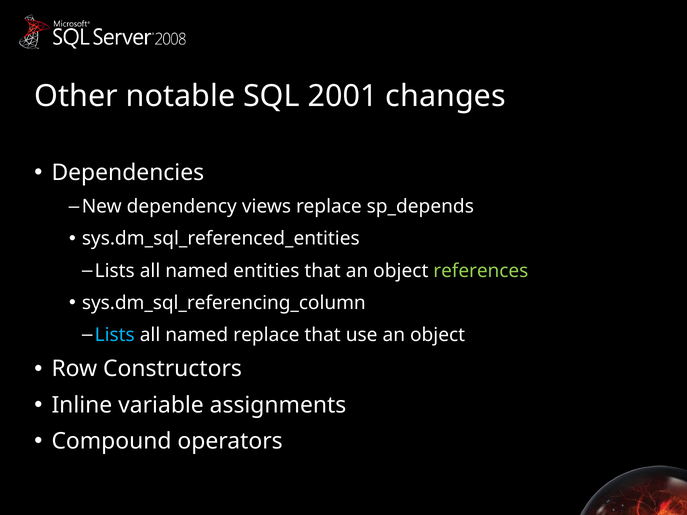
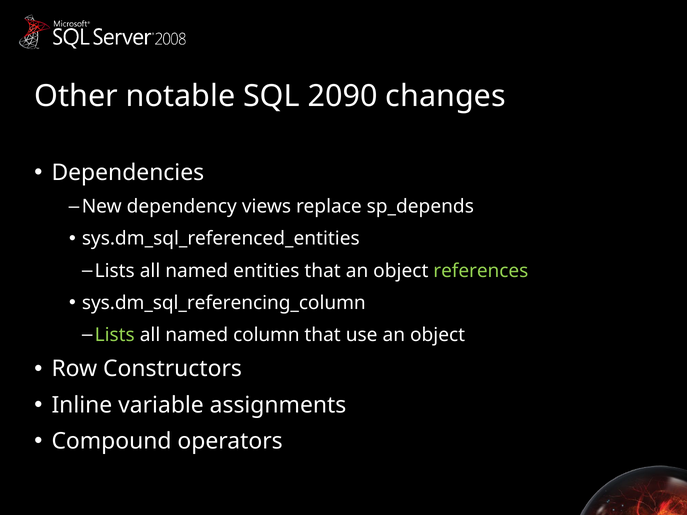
2001: 2001 -> 2090 (343, 96)
Lists colour: light blue -> light green (115, 335)
named replace: replace -> column (266, 335)
